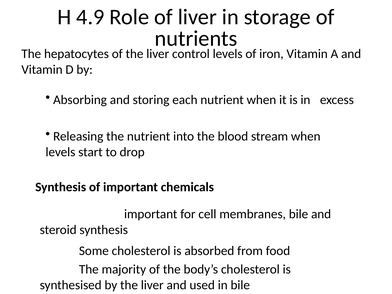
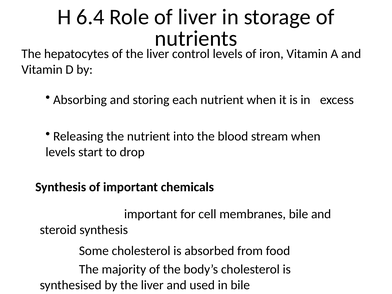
4.9: 4.9 -> 6.4 (90, 17)
